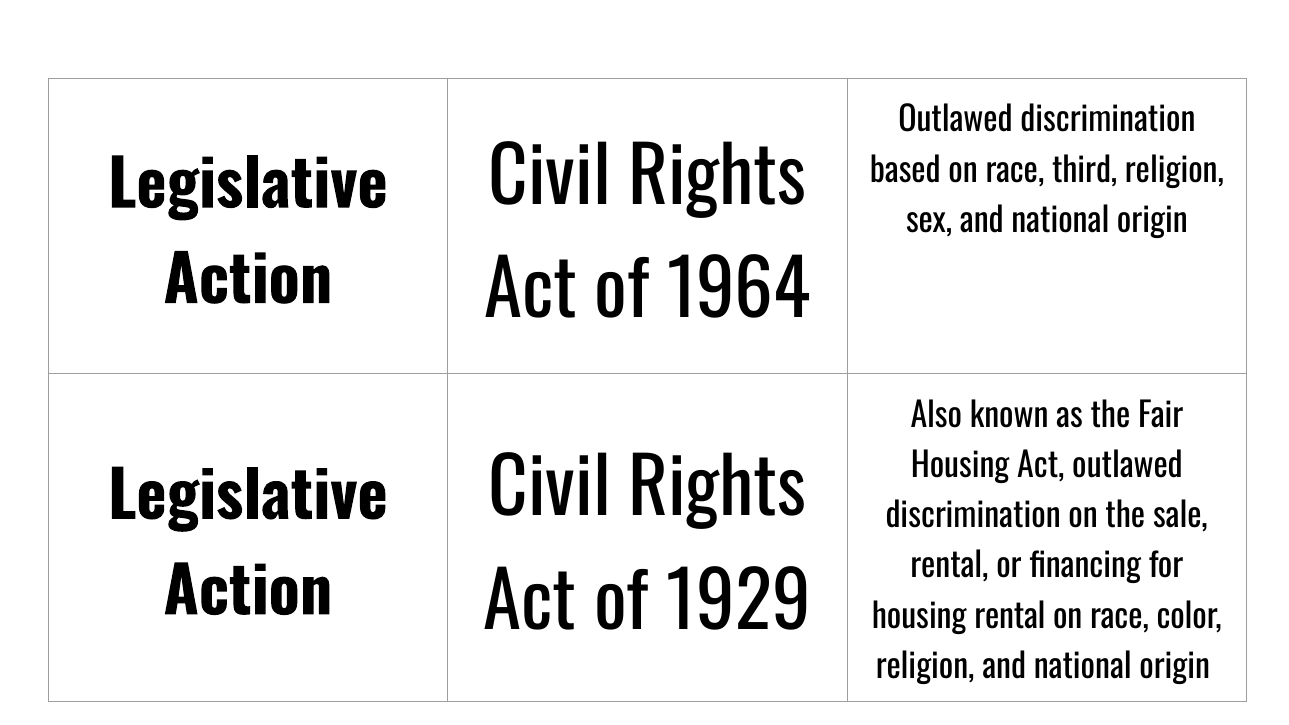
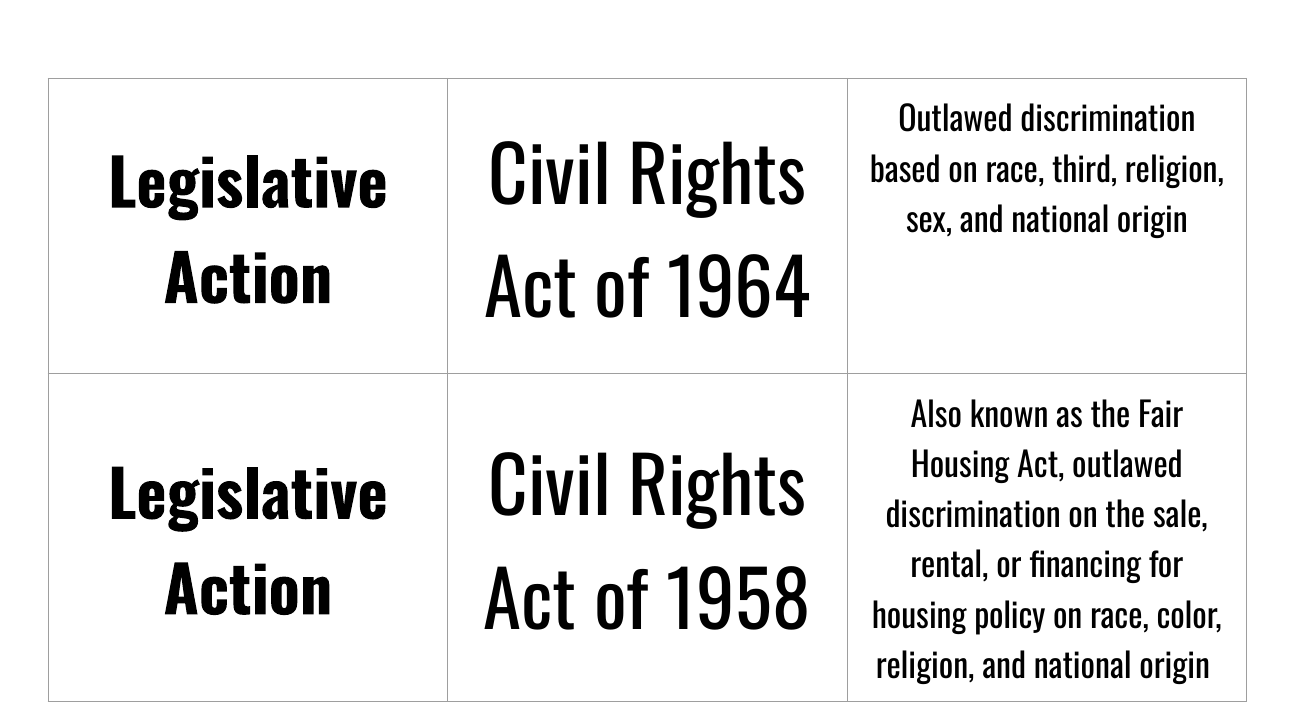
1929: 1929 -> 1958 (739, 604)
housing rental: rental -> policy (1010, 617)
